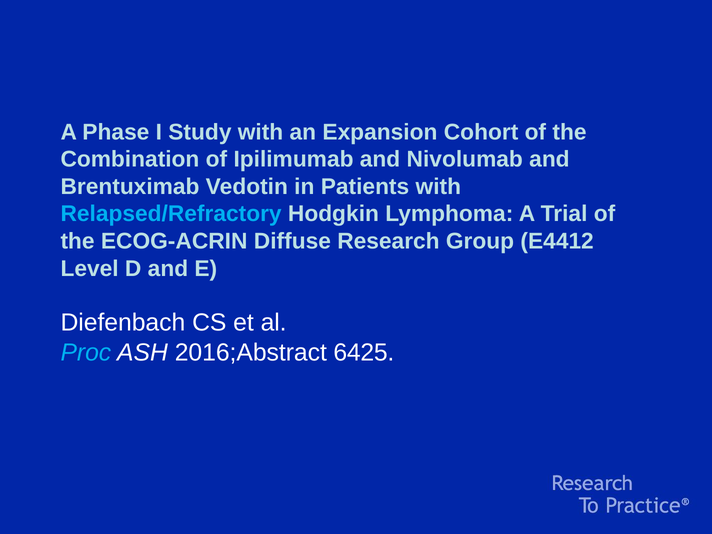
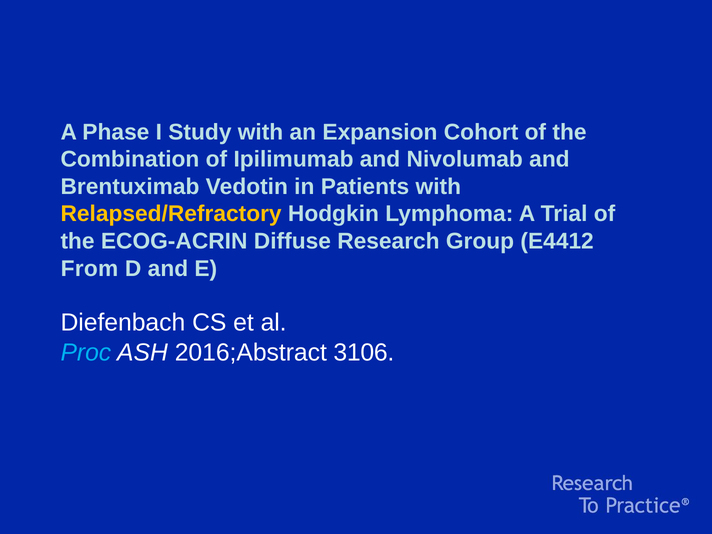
Relapsed/Refractory colour: light blue -> yellow (171, 214)
Level: Level -> From (89, 269)
6425: 6425 -> 3106 (364, 352)
